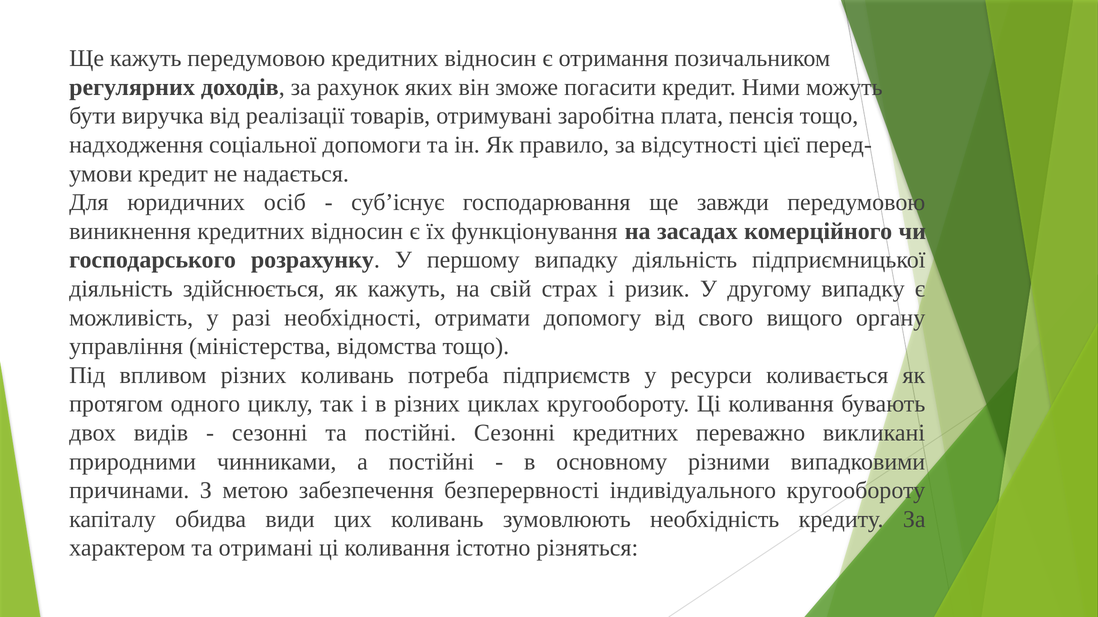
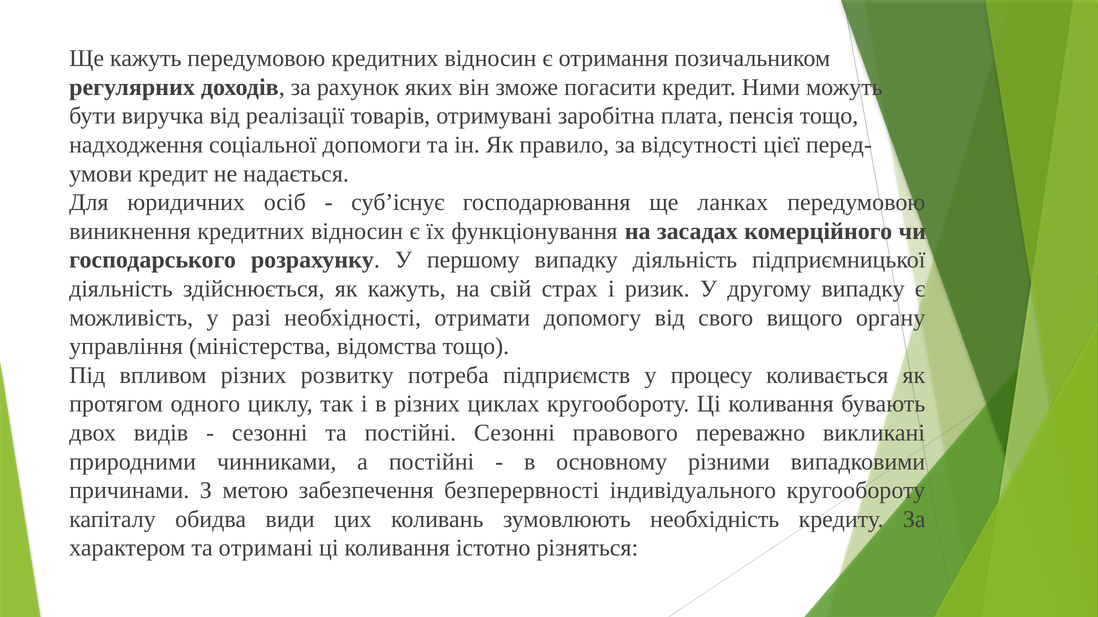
завжди: завжди -> ланках (733, 203)
різних коливань: коливань -> розвитку (347, 376)
ресурси: ресурси -> процесу (711, 376)
Сезонні кредитних: кредитних -> правового (625, 433)
